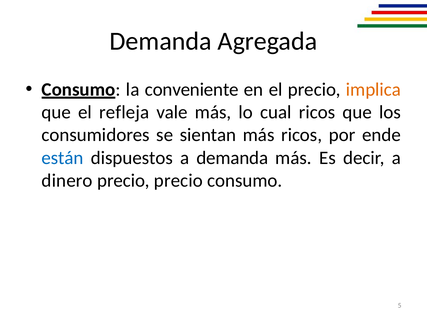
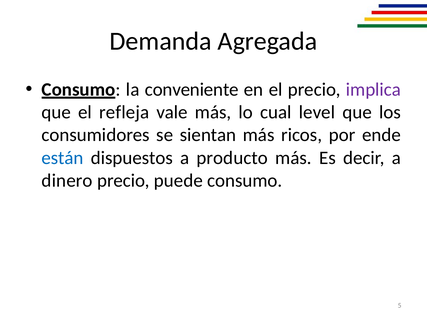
implica colour: orange -> purple (373, 90)
cual ricos: ricos -> level (317, 112)
a demanda: demanda -> producto (232, 158)
precio precio: precio -> puede (178, 181)
